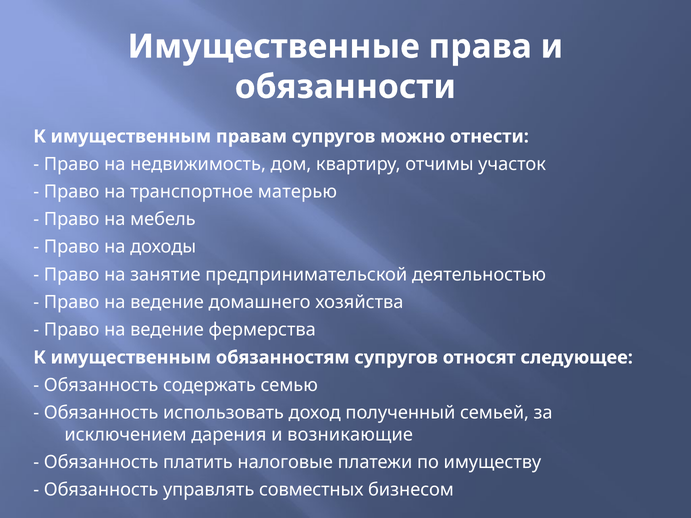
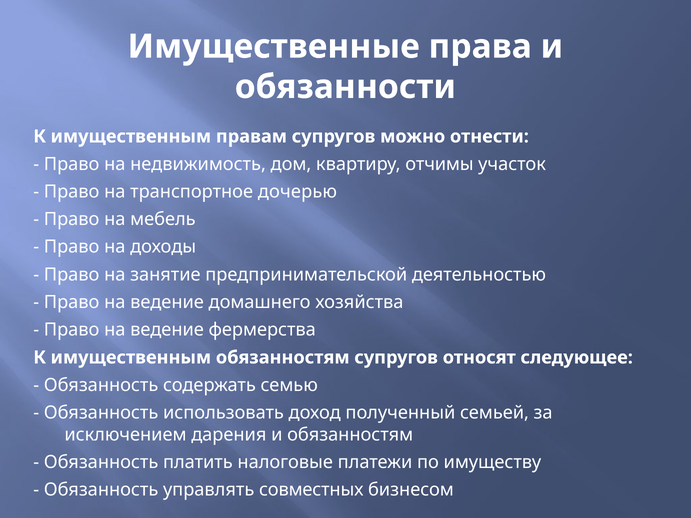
матерью: матерью -> дочерью (297, 192)
и возникающие: возникающие -> обязанностям (350, 435)
